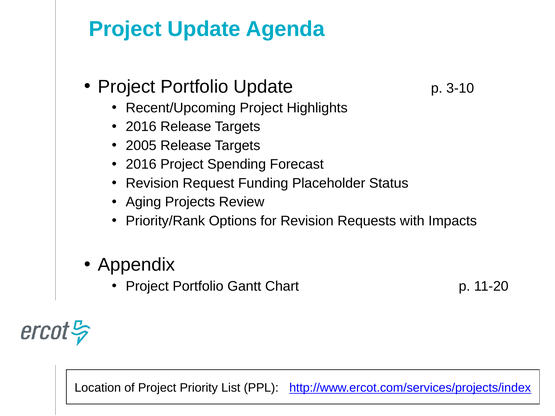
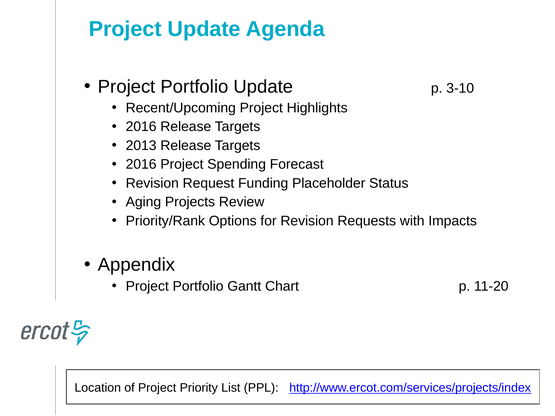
2005: 2005 -> 2013 (141, 146)
